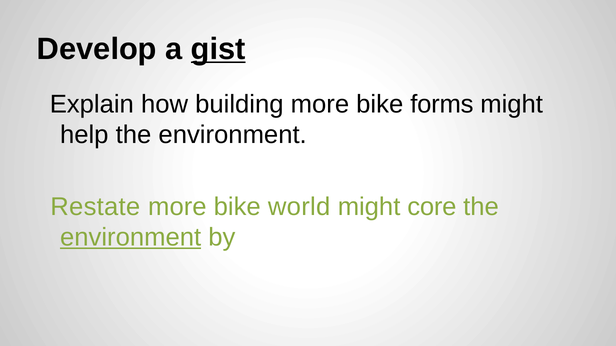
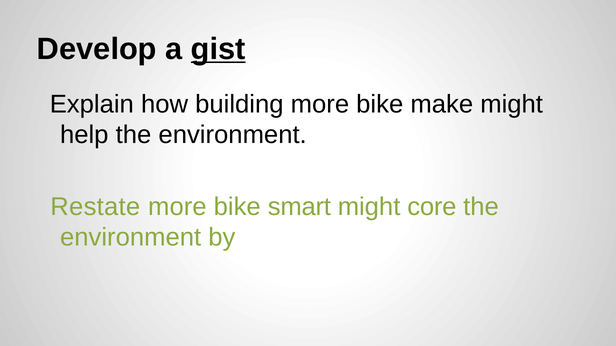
forms: forms -> make (442, 104)
world: world -> smart (299, 207)
environment underline: present -> none (131, 238)
